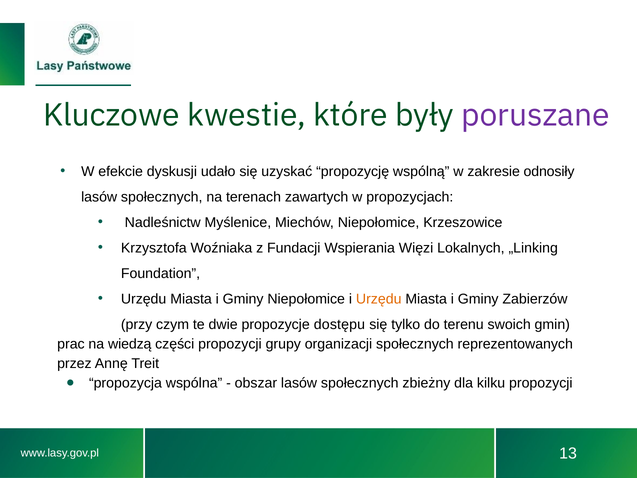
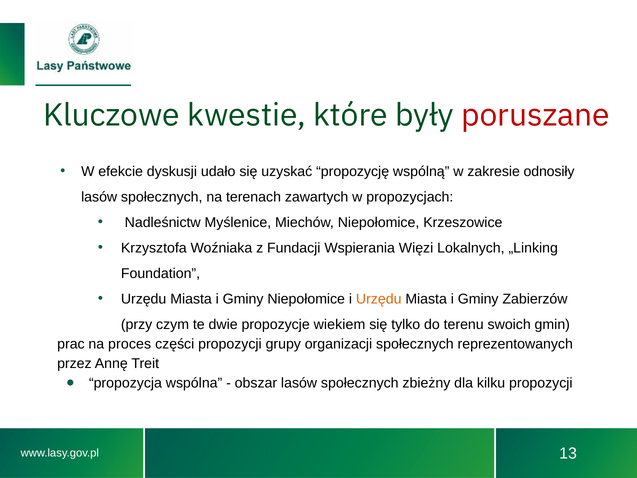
poruszane colour: purple -> red (536, 115)
dostępu: dostępu -> wiekiem (339, 324)
wiedzą: wiedzą -> proces (130, 344)
